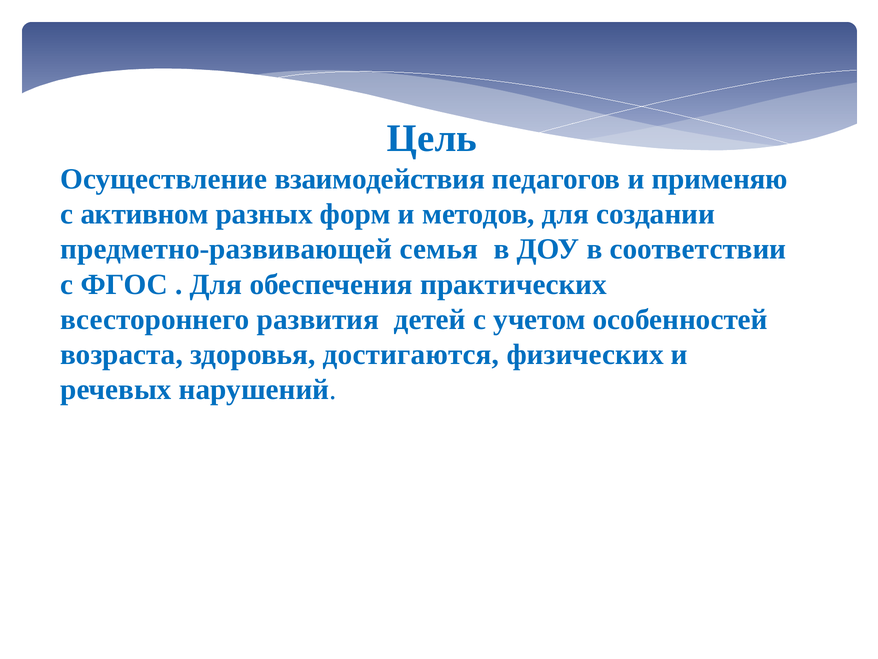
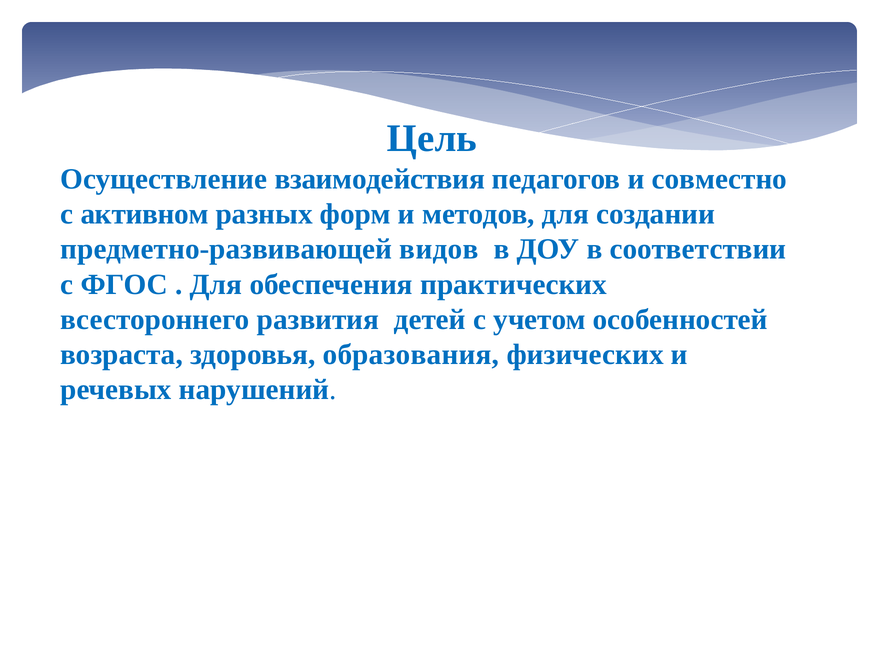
применяю: применяю -> совместно (719, 179)
семья: семья -> видов (439, 249)
достигаются: достигаются -> образования (411, 354)
